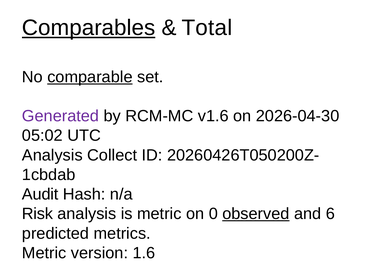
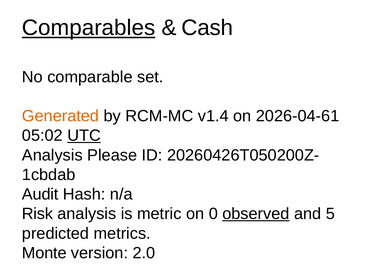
Total: Total -> Cash (207, 28)
comparable underline: present -> none (90, 77)
Generated colour: purple -> orange (60, 116)
v1.6: v1.6 -> v1.4 (213, 116)
2026-04-30: 2026-04-30 -> 2026-04-61 (298, 116)
UTC underline: none -> present (84, 136)
Collect: Collect -> Please (112, 155)
6: 6 -> 5 (330, 214)
Metric: Metric -> Monte (44, 253)
1.6: 1.6 -> 2.0 (144, 253)
